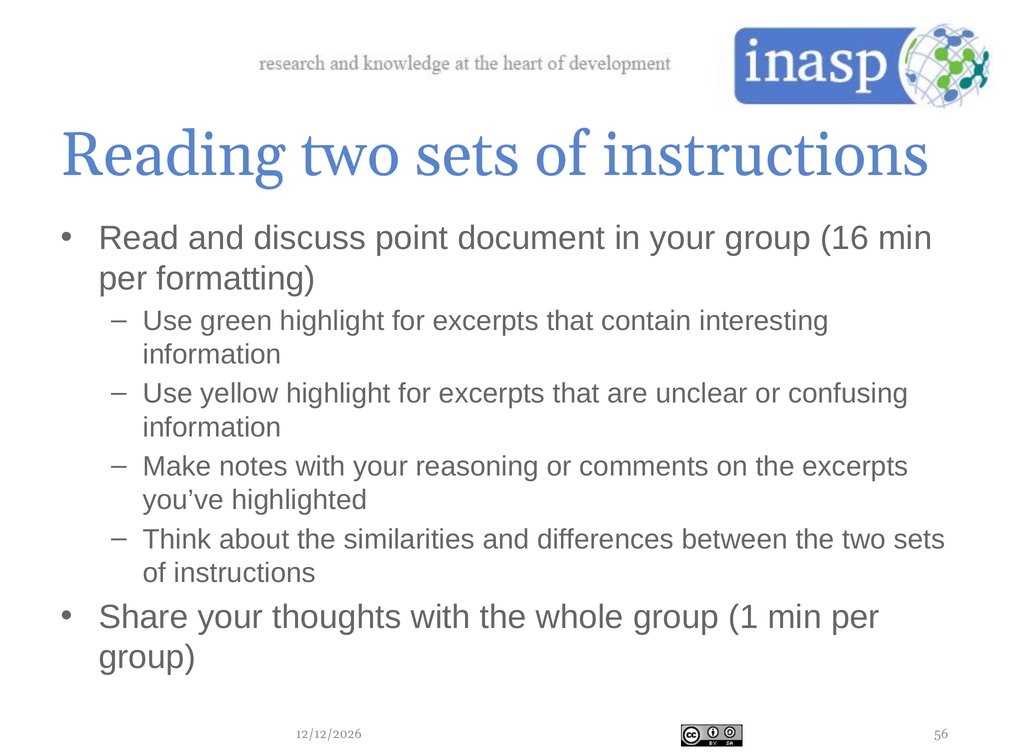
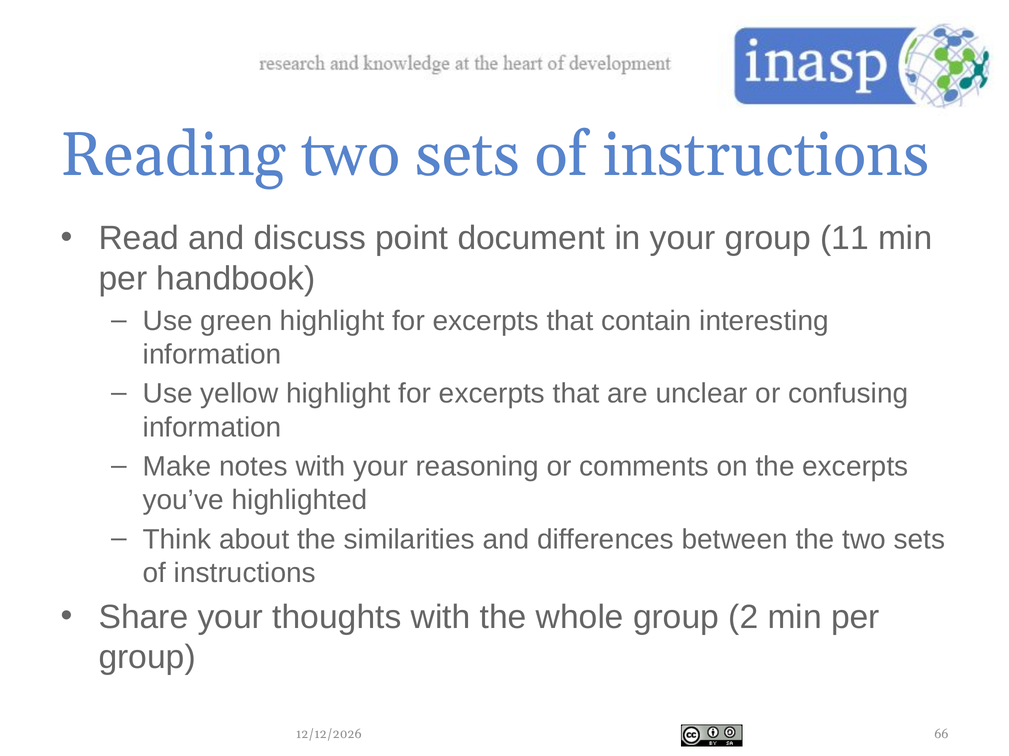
16: 16 -> 11 (844, 239)
formatting: formatting -> handbook (236, 279)
1: 1 -> 2 (743, 618)
56: 56 -> 66 (941, 735)
